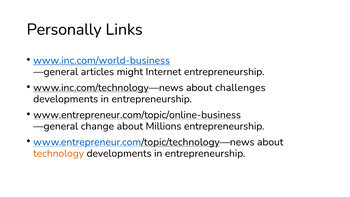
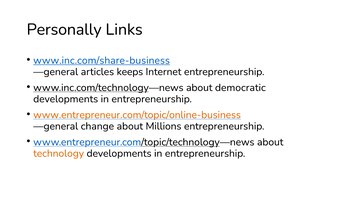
www.inc.com/world-business: www.inc.com/world-business -> www.inc.com/share-business (102, 60)
might: might -> keeps (130, 72)
challenges: challenges -> democratic (240, 88)
www.entrepreneur.com/topic/online-business colour: black -> orange (137, 115)
